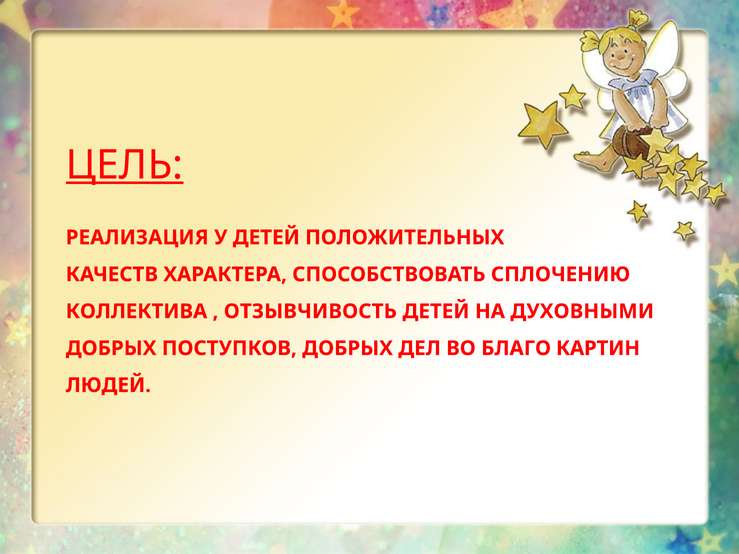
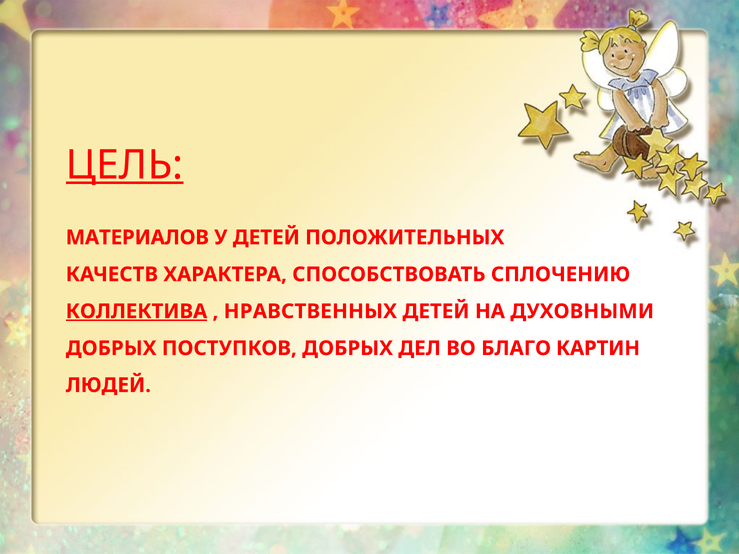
РЕАЛИЗАЦИЯ: РЕАЛИЗАЦИЯ -> МАТЕРИАЛОВ (137, 238)
КОЛЛЕКТИВА underline: none -> present (137, 312)
ОТЗЫВЧИВОСТЬ: ОТЗЫВЧИВОСТЬ -> НРАВСТВЕННЫХ (310, 312)
